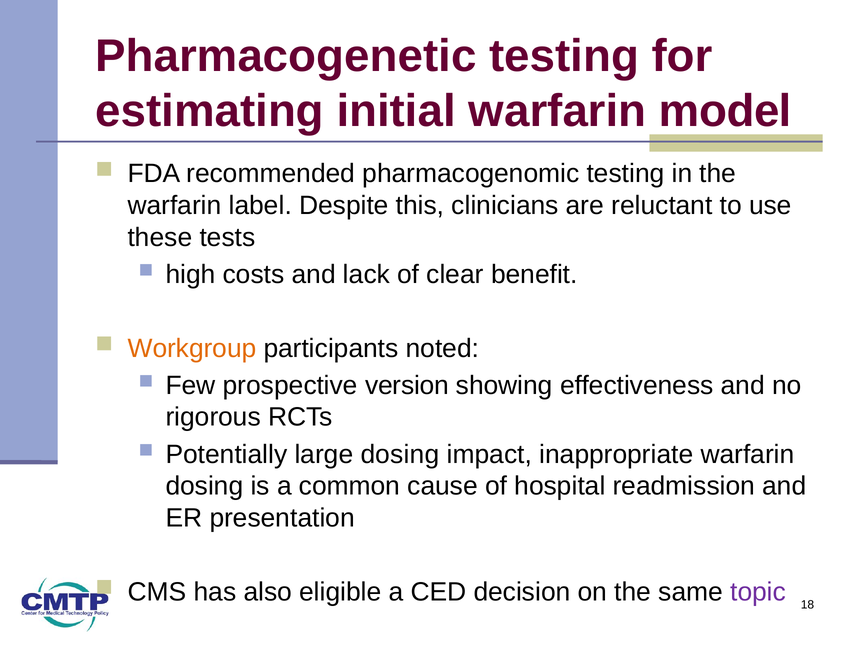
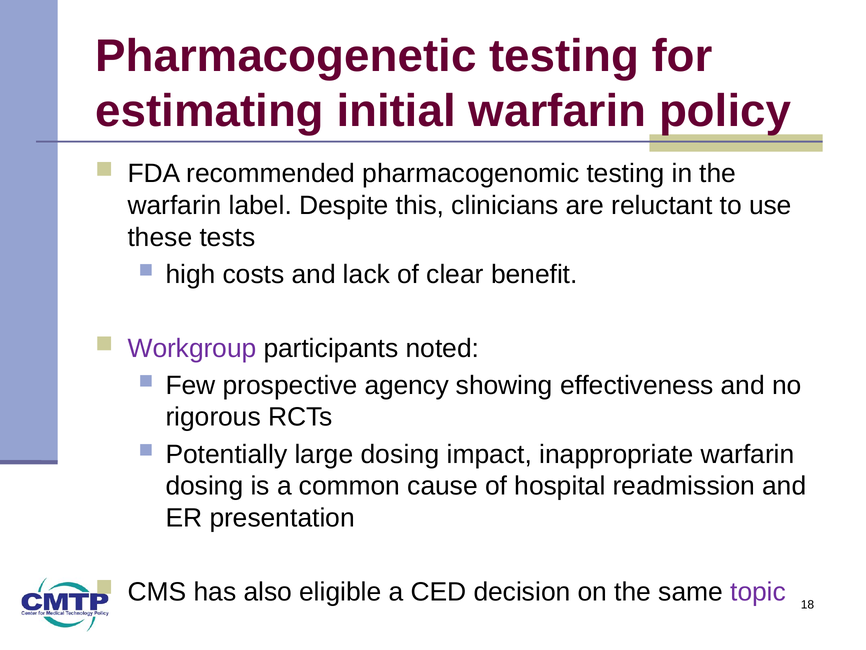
model: model -> policy (725, 111)
Workgroup colour: orange -> purple (192, 348)
version: version -> agency (407, 385)
